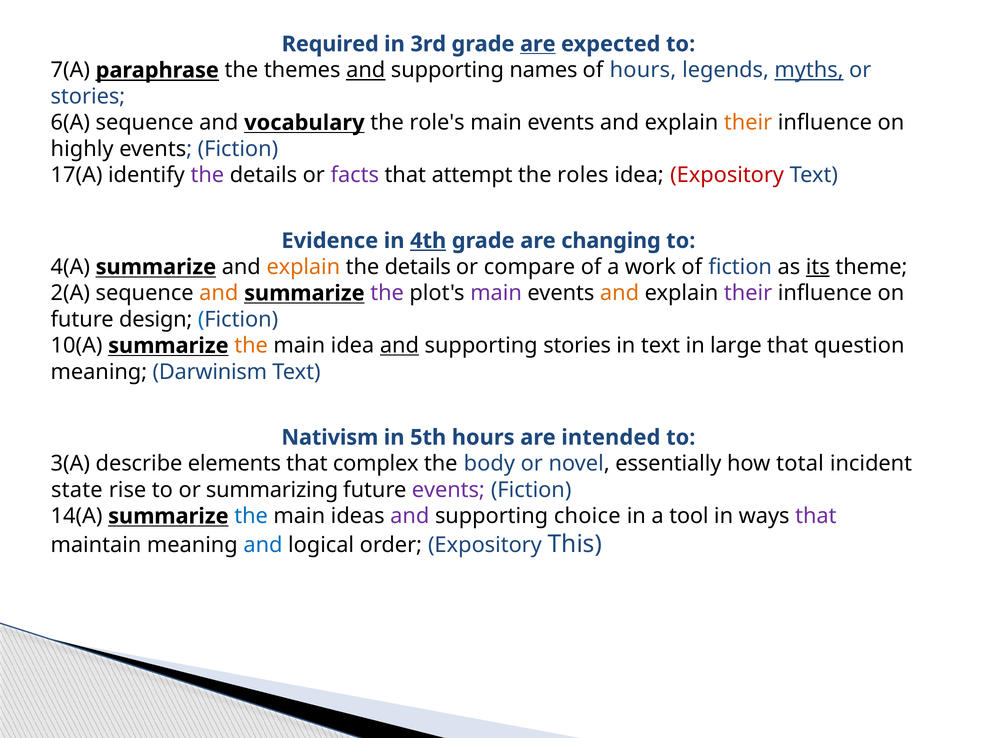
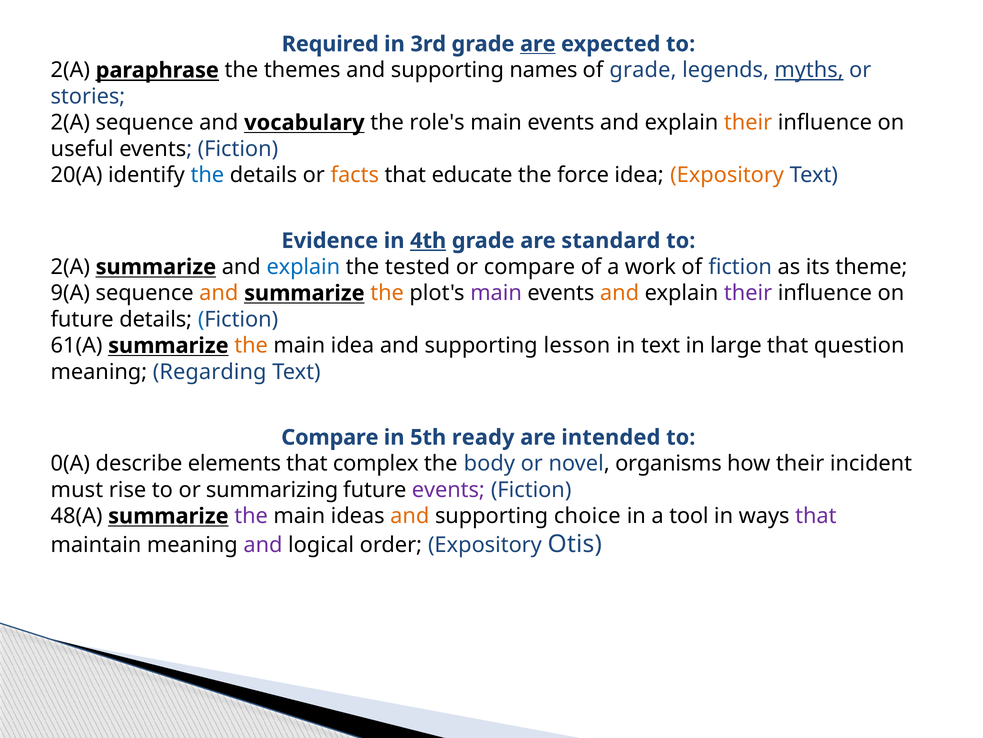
7(A: 7(A -> 2(A (70, 70)
and underline: present -> none (366, 70)
of hours: hours -> grade (643, 70)
6(A: 6(A -> 2(A (70, 123)
highly: highly -> useful (82, 149)
17(A: 17(A -> 20(A (77, 175)
the colour: purple -> blue (207, 175)
facts colour: purple -> orange (355, 175)
attempt: attempt -> educate (472, 175)
roles: roles -> force (583, 175)
Expository colour: red -> orange (727, 175)
changing: changing -> standard (611, 241)
4(A: 4(A -> 2(A (70, 267)
explain colour: orange -> blue (303, 267)
details: details -> tested (418, 267)
its underline: present -> none (818, 267)
2(A: 2(A -> 9(A (70, 293)
the colour: purple -> orange (387, 293)
future design: design -> details (156, 319)
10(A: 10(A -> 61(A (77, 345)
and underline: present -> none (399, 345)
supporting stories: stories -> lesson (577, 345)
Darwinism: Darwinism -> Regarding (210, 372)
Nativism: Nativism -> Compare (330, 437)
5th hours: hours -> ready (483, 437)
3(A: 3(A -> 0(A (70, 463)
essentially: essentially -> organisms (668, 463)
how total: total -> their (800, 463)
state: state -> must (77, 489)
14(A: 14(A -> 48(A (77, 516)
the colour: blue -> purple (251, 516)
and colour: purple -> orange (410, 516)
and colour: blue -> purple (263, 545)
This: This -> Otis (575, 544)
